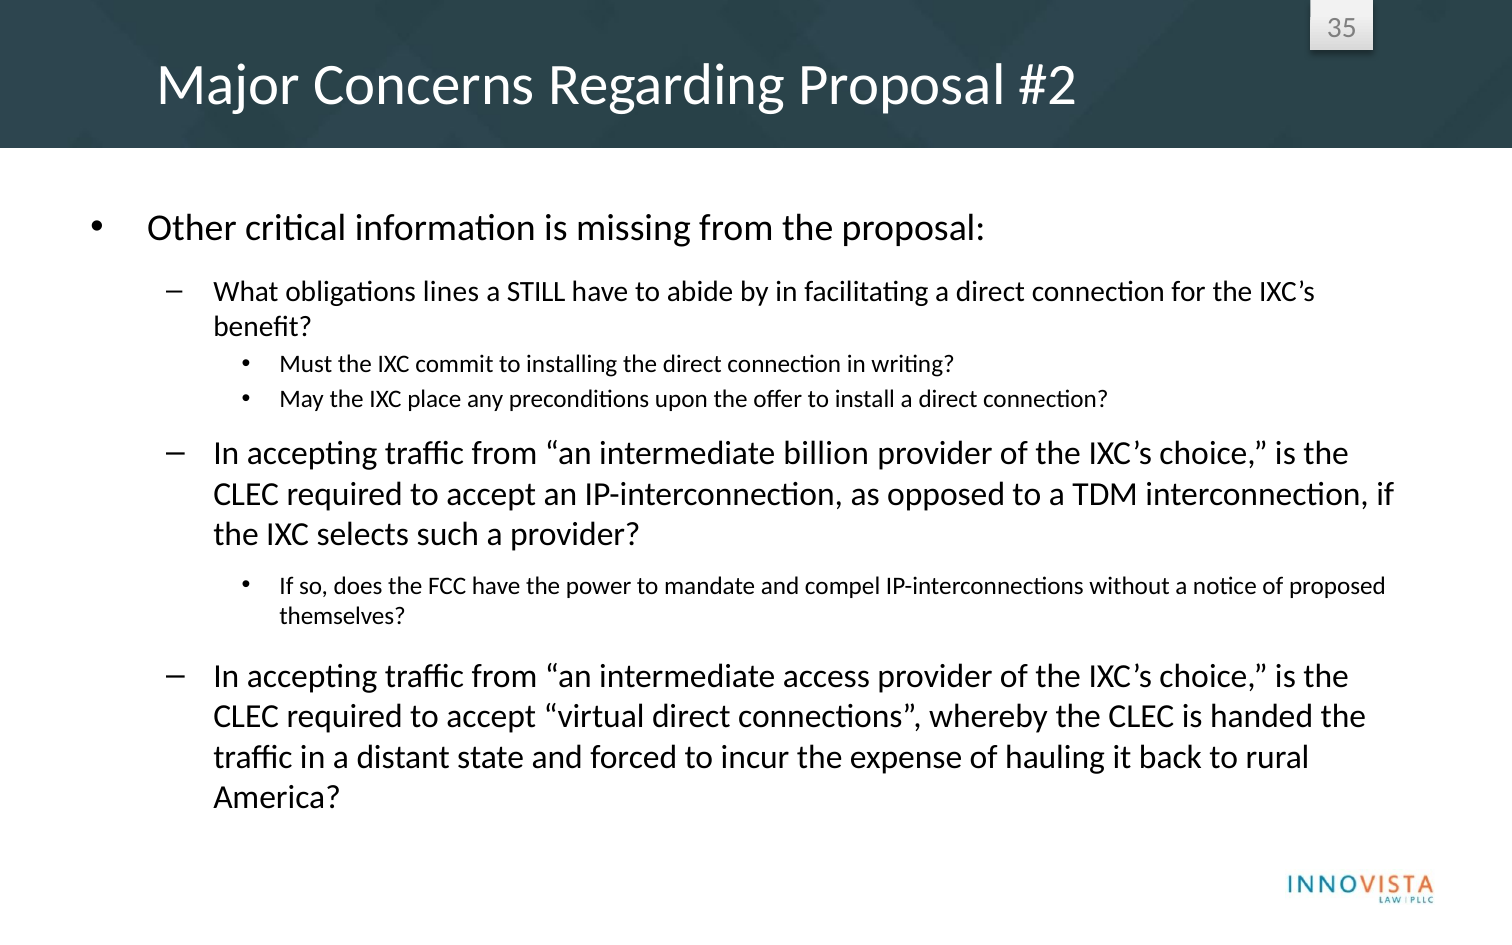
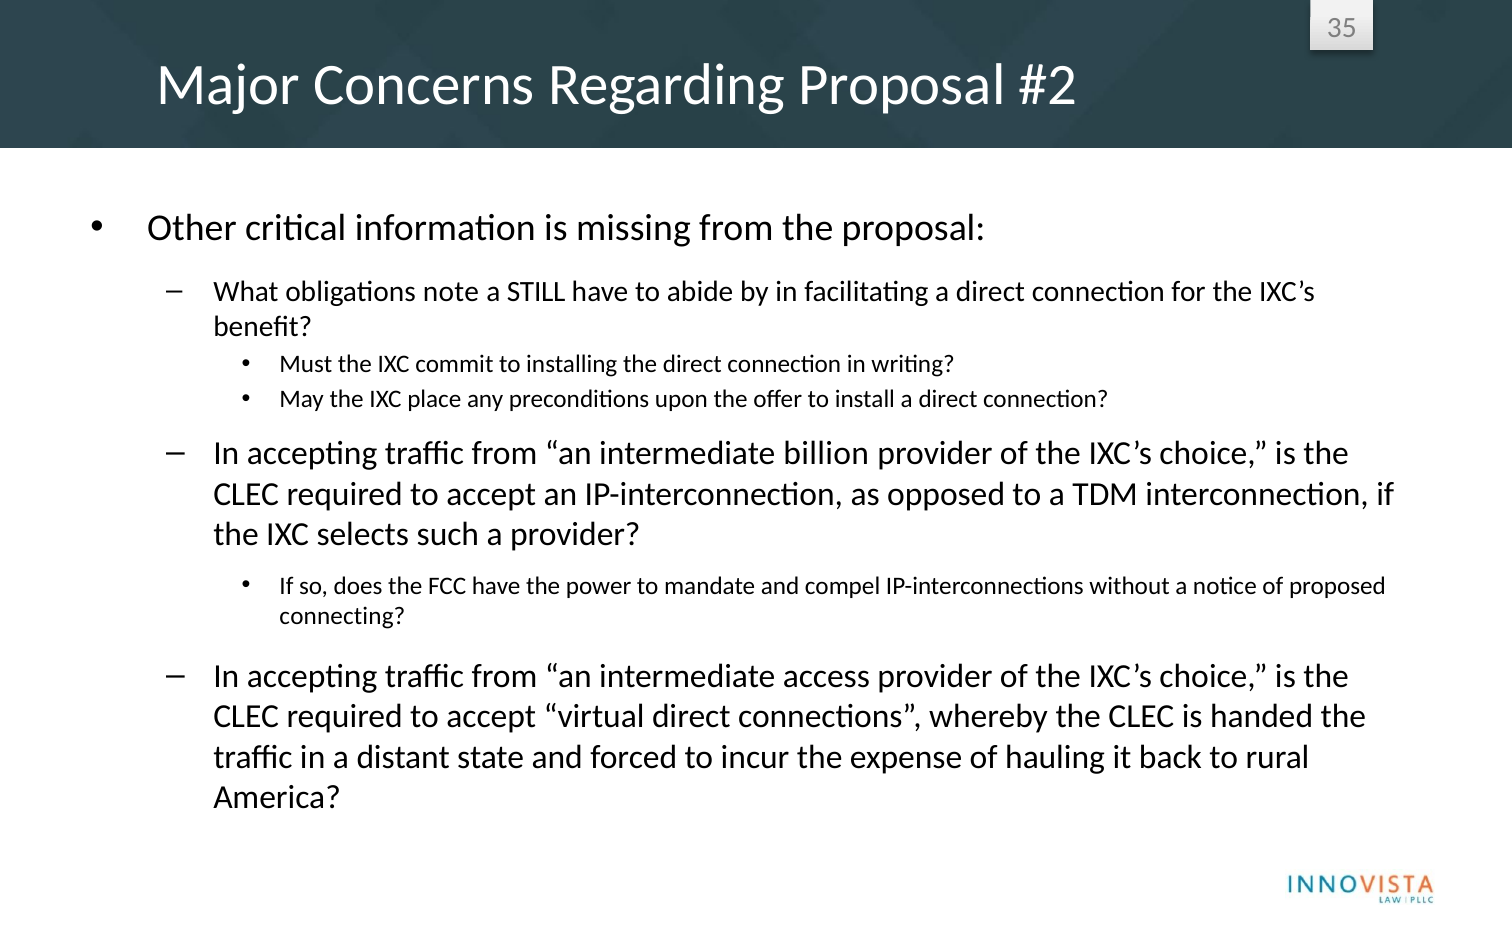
lines: lines -> note (451, 291)
themselves: themselves -> connecting (342, 616)
